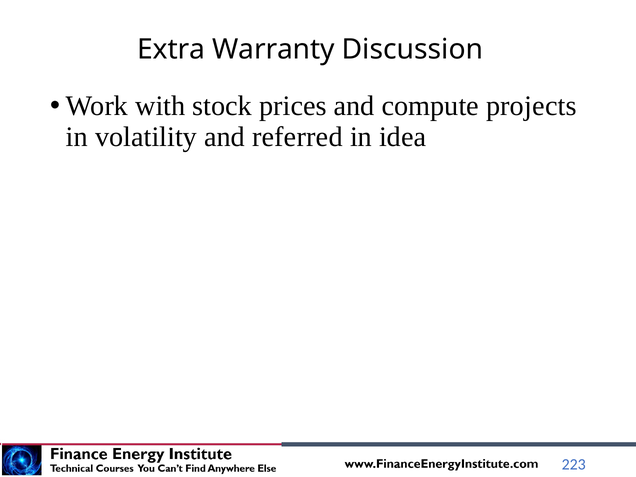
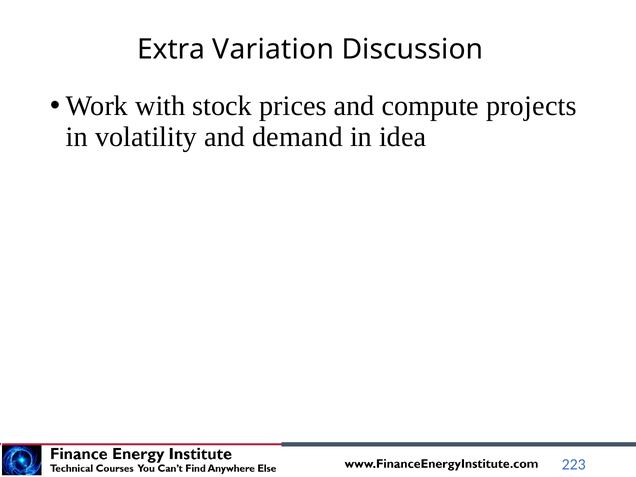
Warranty: Warranty -> Variation (273, 49)
referred: referred -> demand (297, 137)
